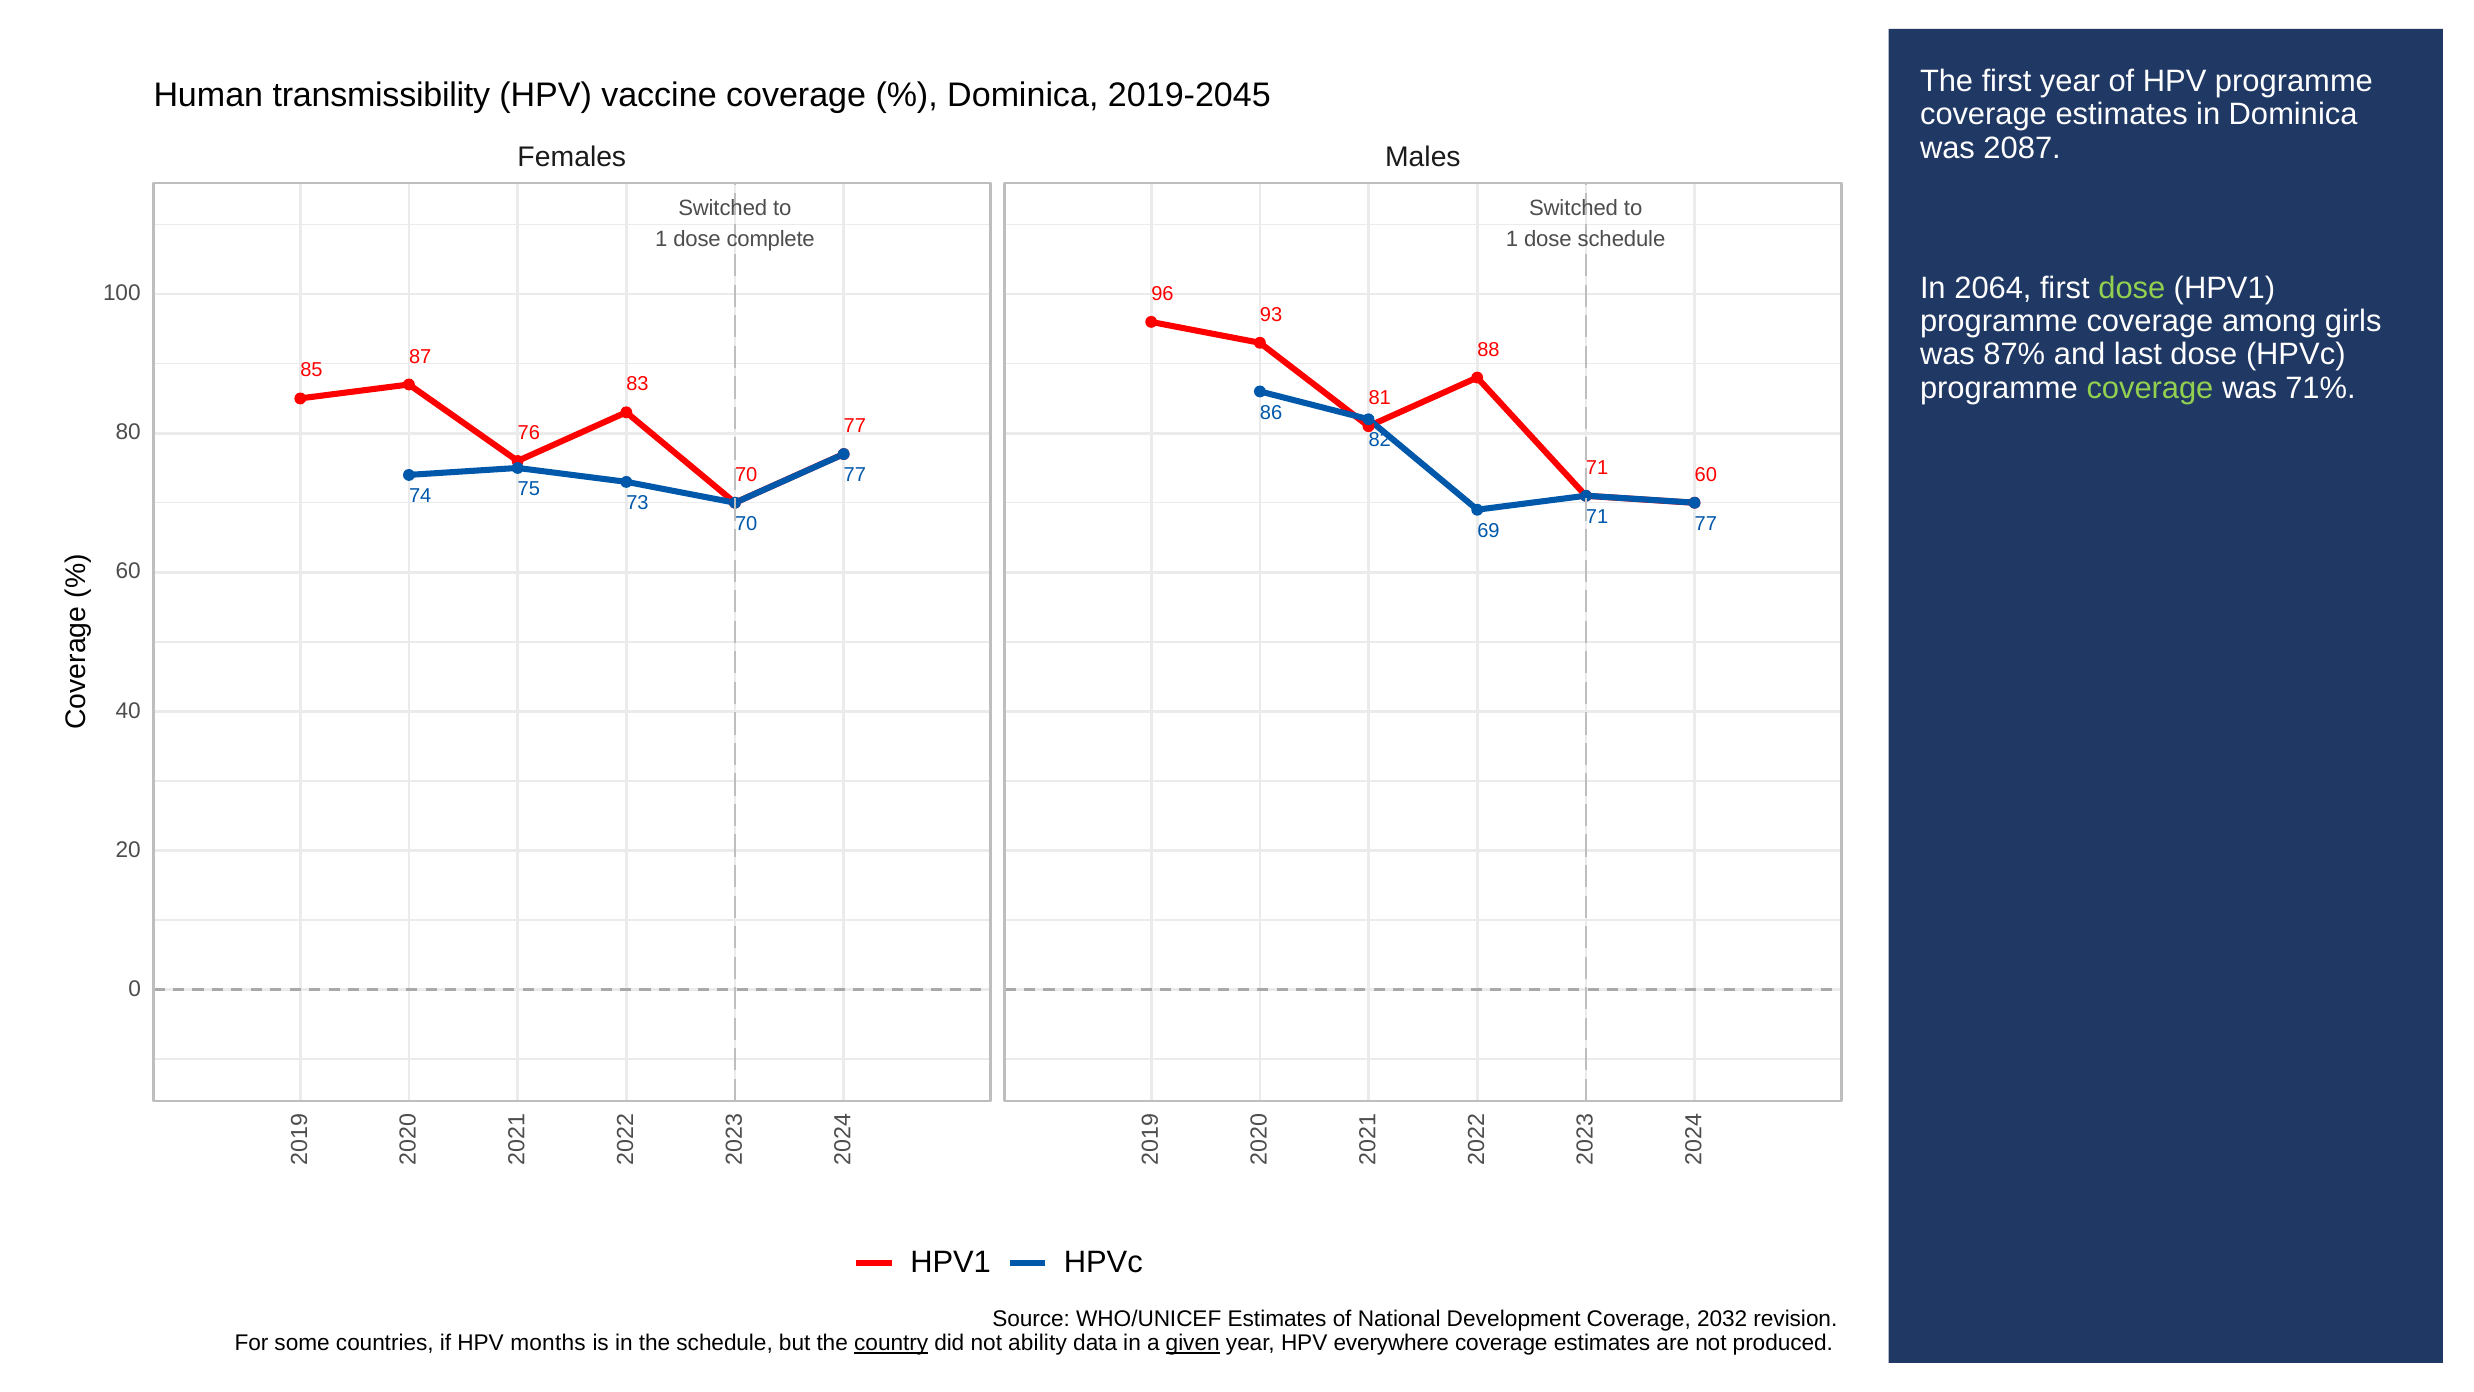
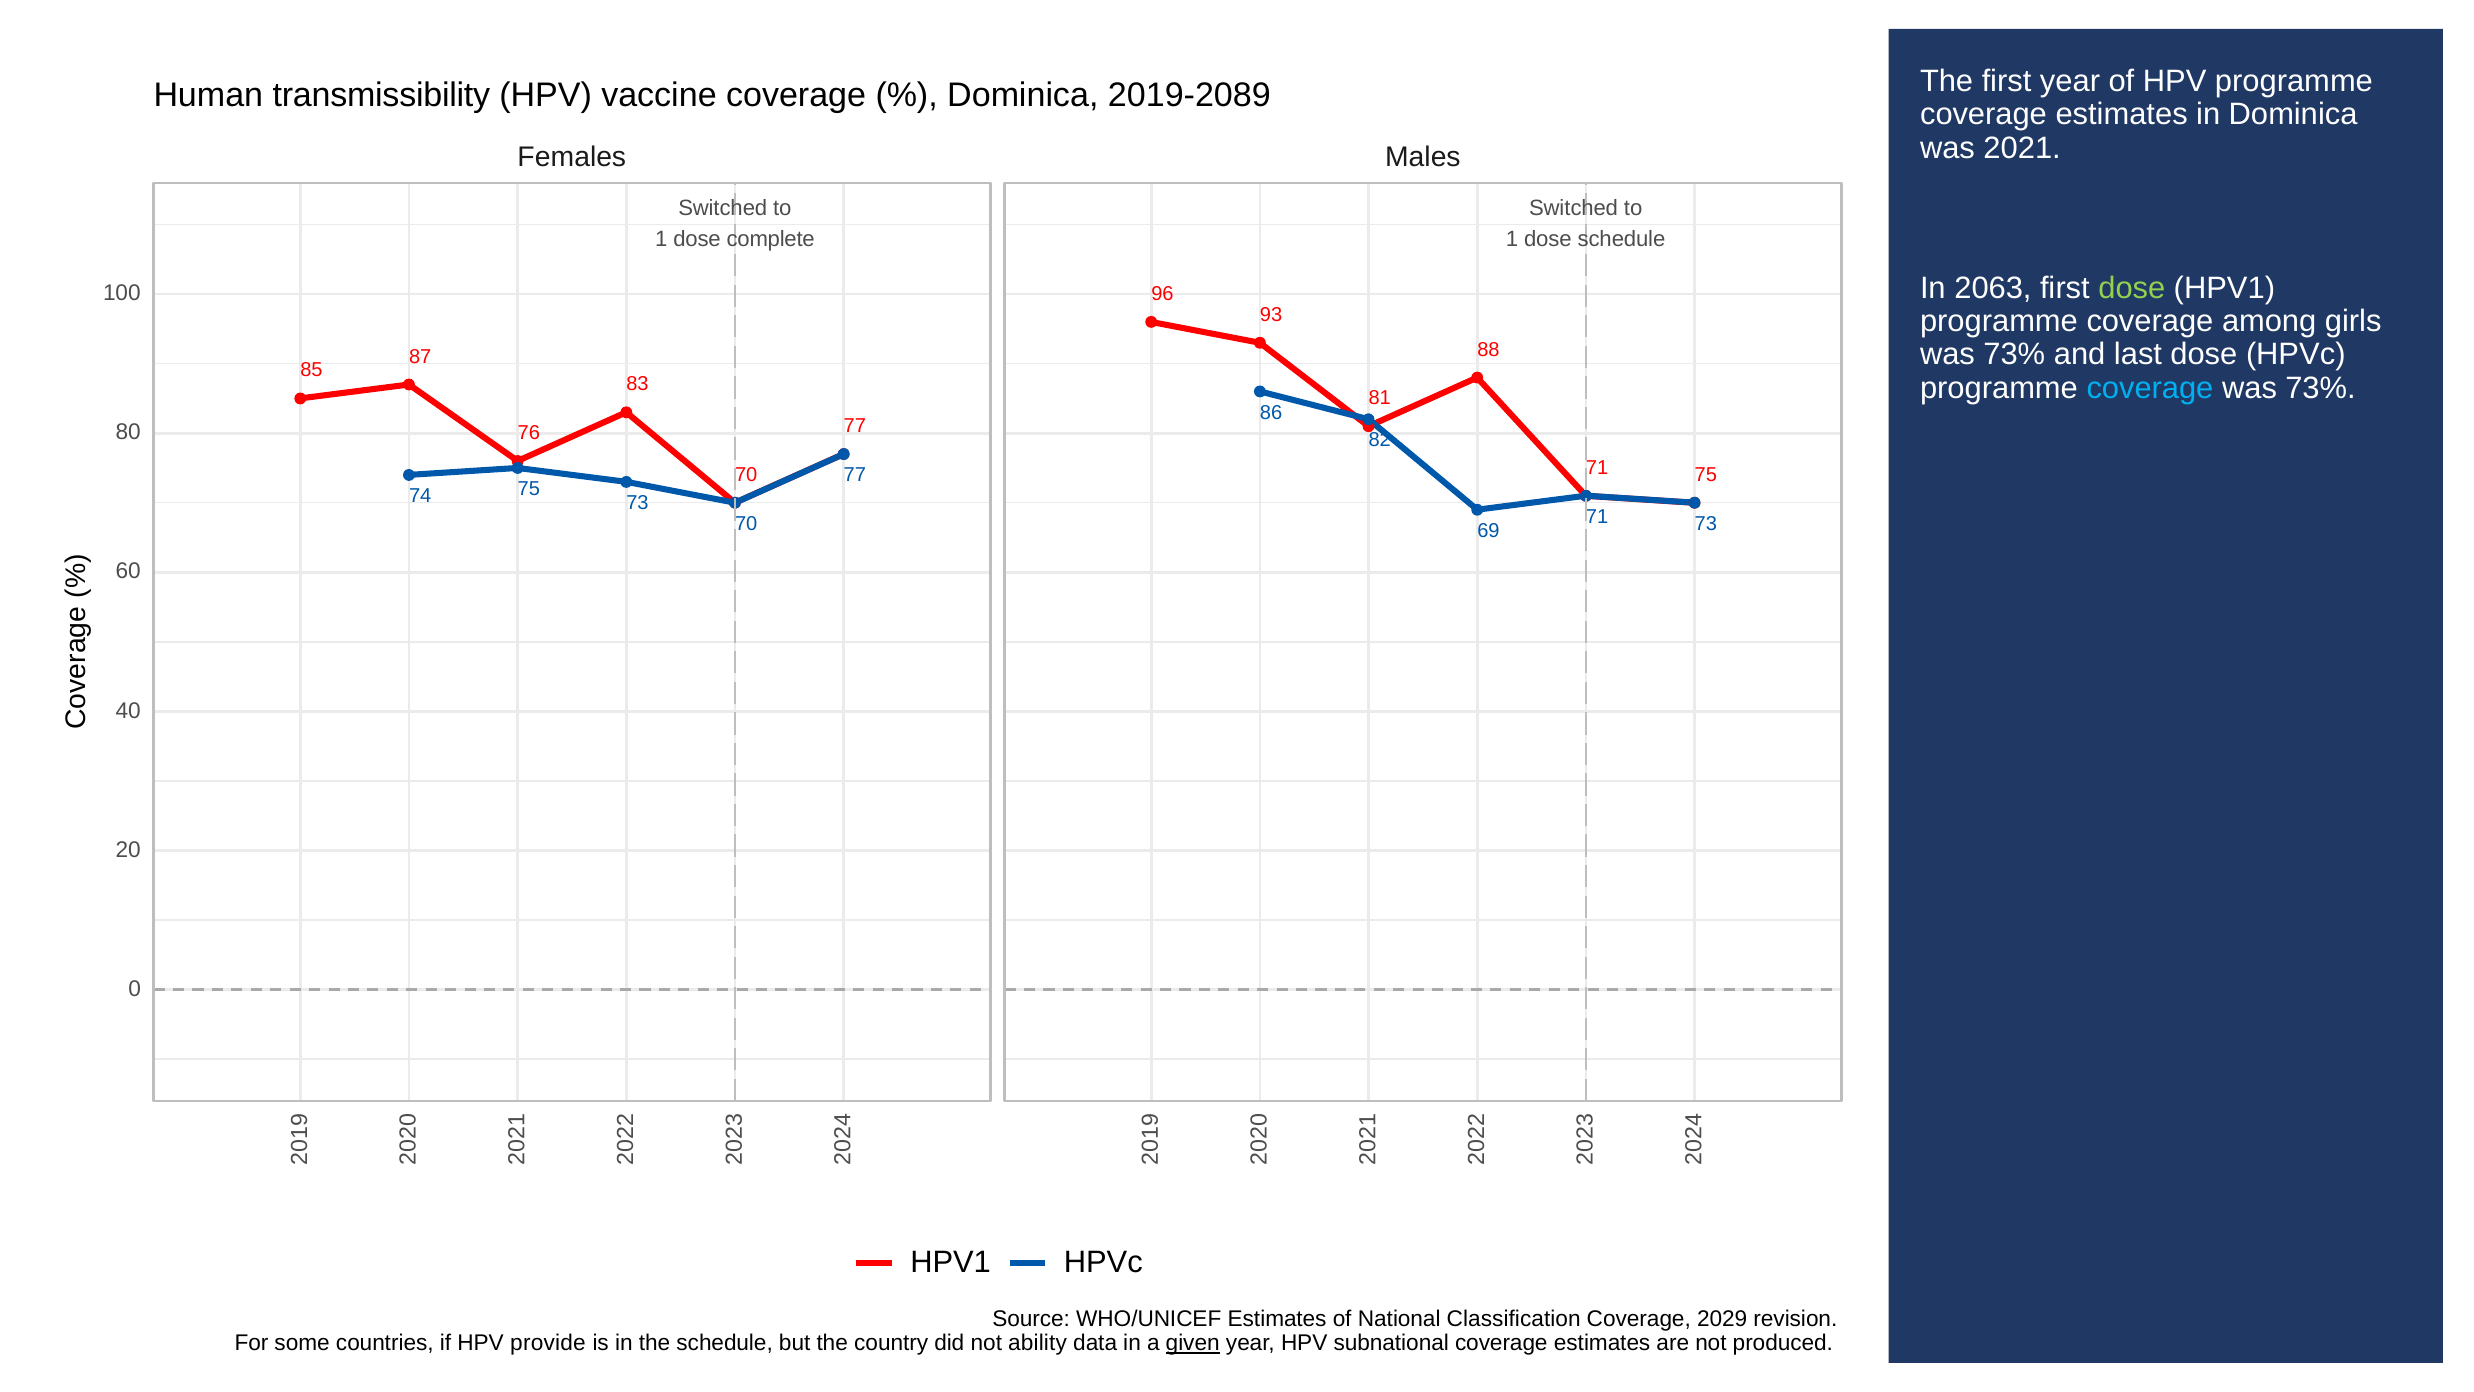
2019-2045: 2019-2045 -> 2019-2089 (1189, 96)
2087: 2087 -> 2021 (2022, 148)
2064: 2064 -> 2063 (1993, 288)
87%: 87% -> 73% (2014, 355)
coverage colour: light green -> light blue (2150, 388)
71%: 71% -> 73% (2320, 388)
71 60: 60 -> 75 (1706, 474)
71 77: 77 -> 73 (1706, 524)
Development: Development -> Classification (1514, 1318)
2032: 2032 -> 2029 (1722, 1318)
months: months -> provide (548, 1343)
country underline: present -> none (891, 1343)
everywhere: everywhere -> subnational (1391, 1343)
